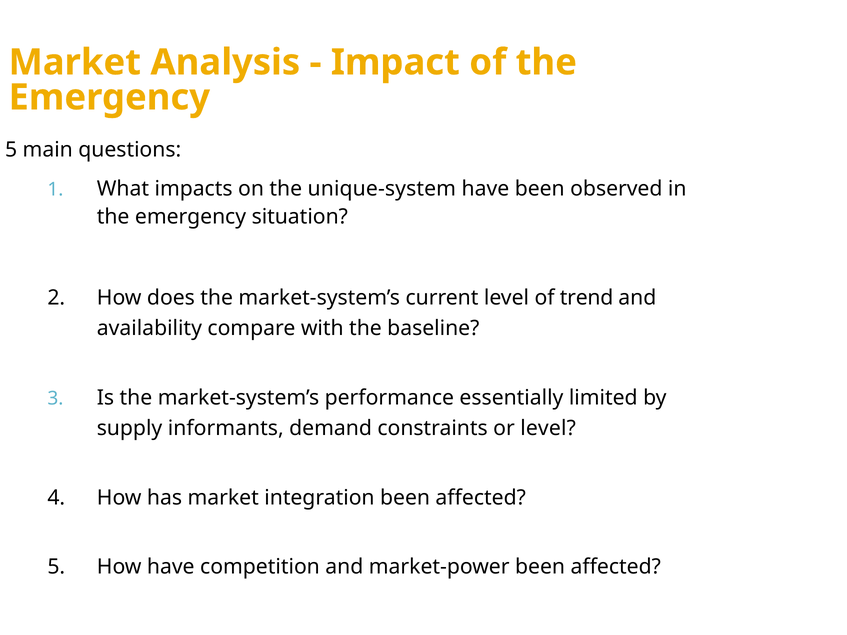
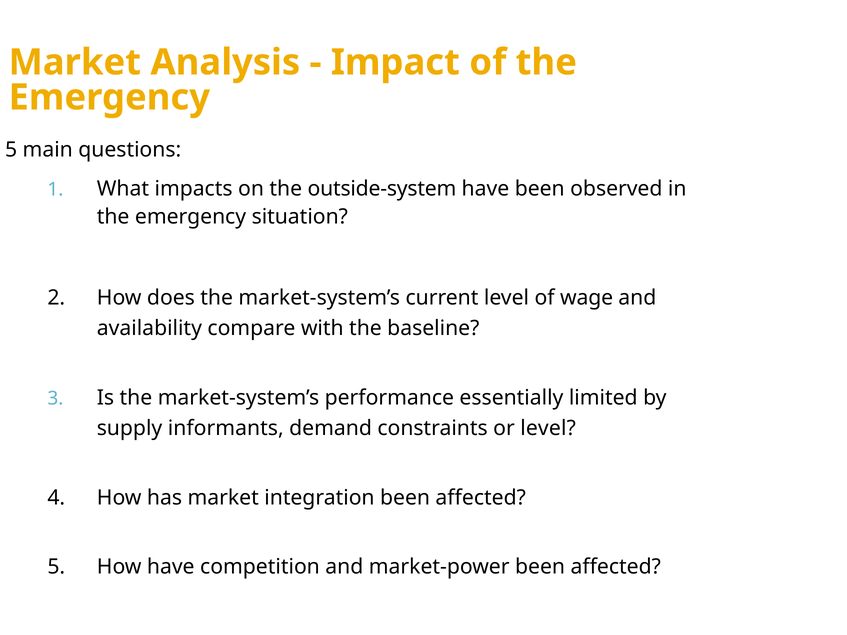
unique-system: unique-system -> outside-system (382, 189)
trend: trend -> wage (587, 298)
